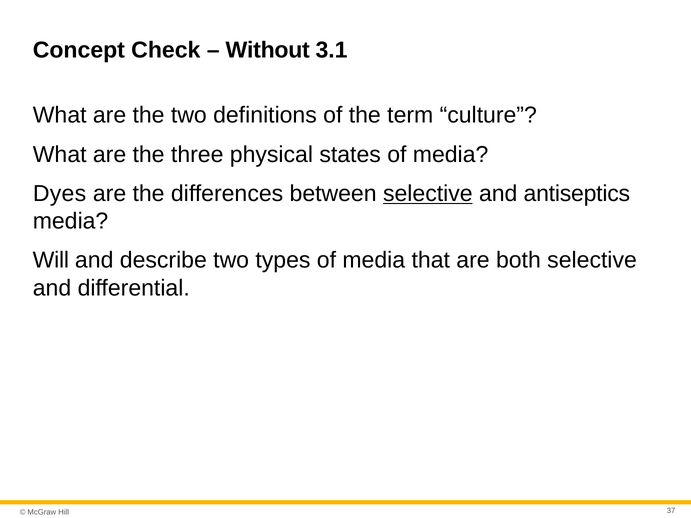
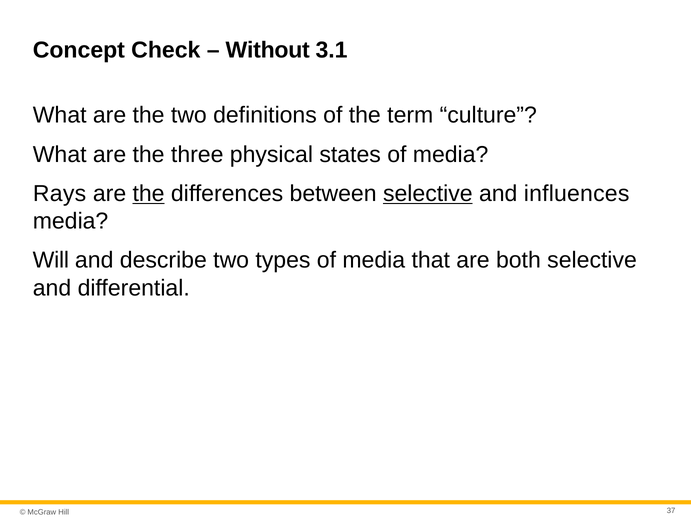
Dyes: Dyes -> Rays (60, 194)
the underline: none -> present (149, 194)
antiseptics: antiseptics -> influences (577, 194)
